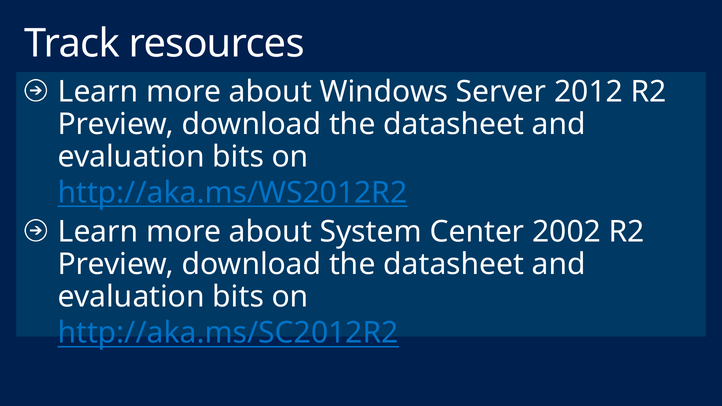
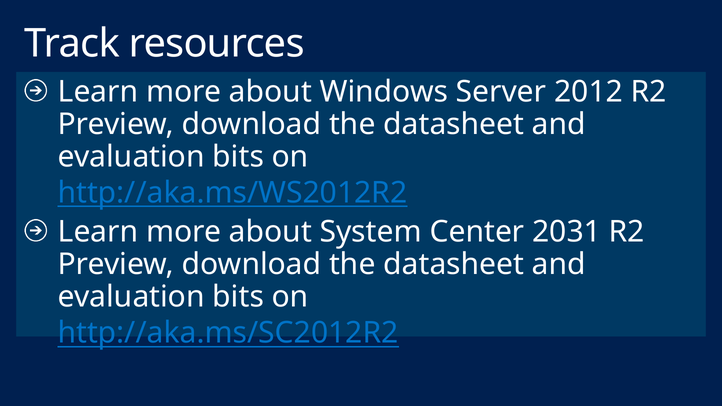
2002: 2002 -> 2031 (567, 232)
